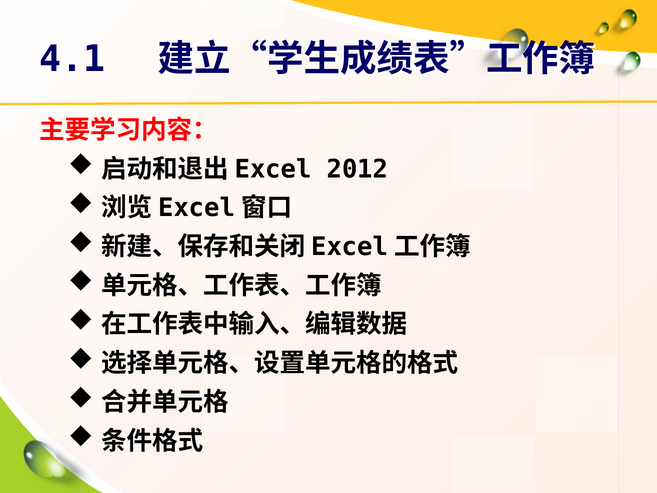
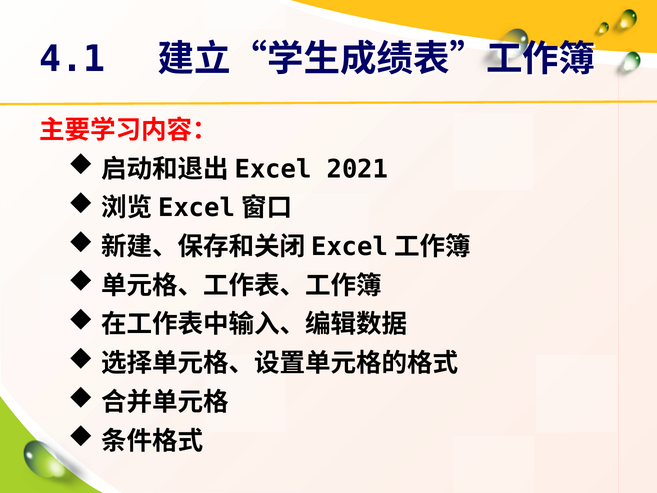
2012: 2012 -> 2021 (357, 169)
